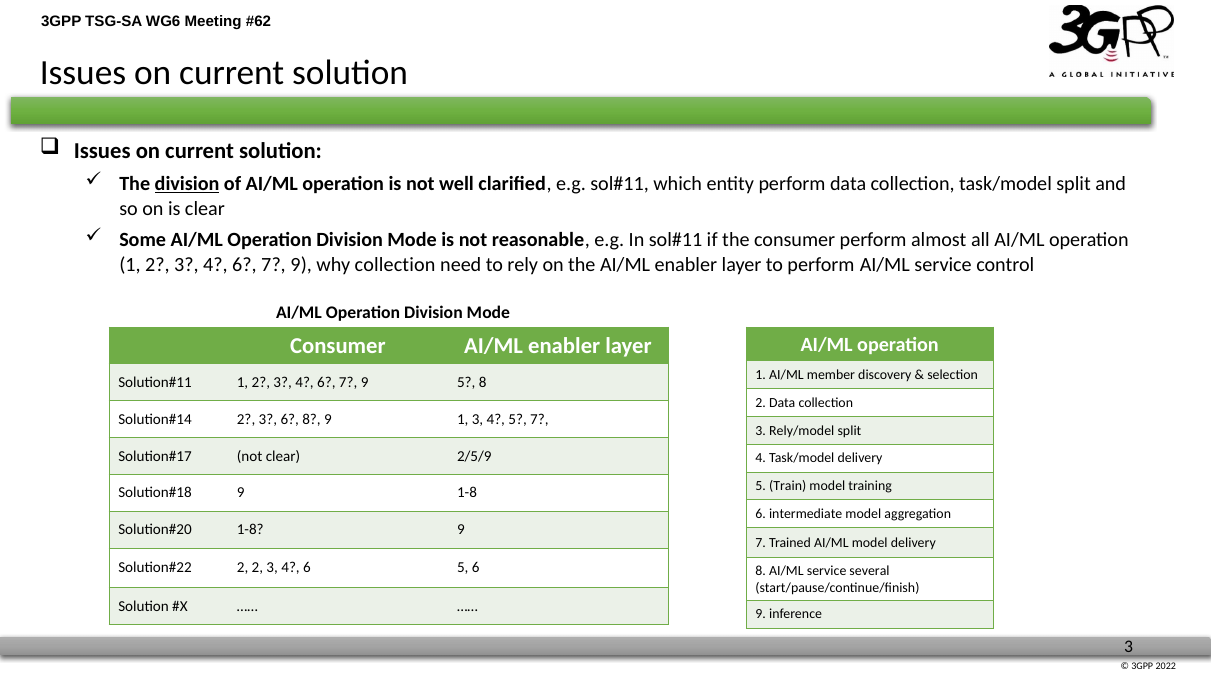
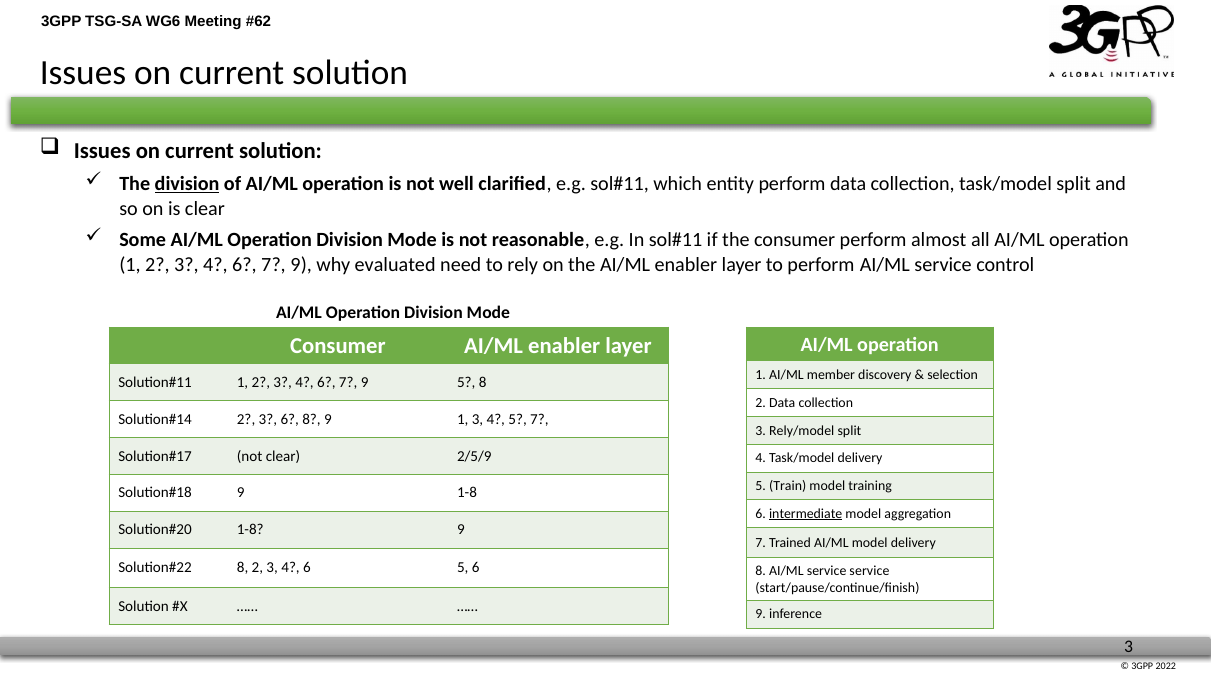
why collection: collection -> evaluated (395, 264)
intermediate underline: none -> present (806, 514)
2: 2 -> 8 (243, 568)
service several: several -> service (869, 571)
